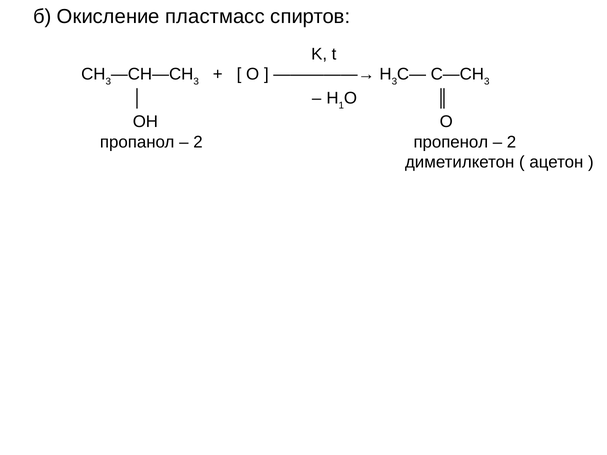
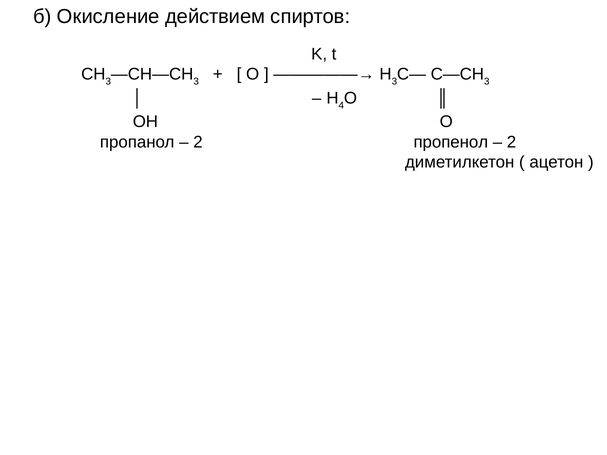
пластмасс: пластмасс -> действием (215, 17)
1: 1 -> 4 (341, 106)
